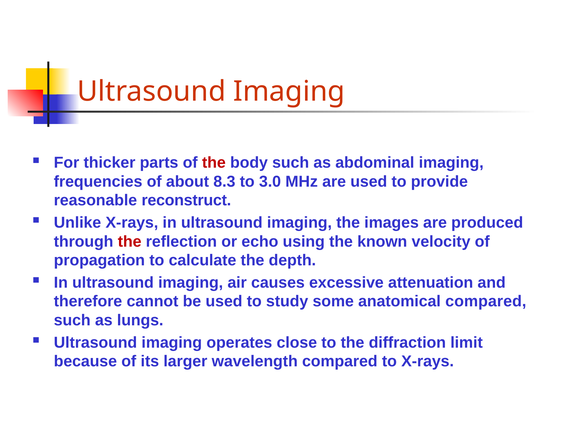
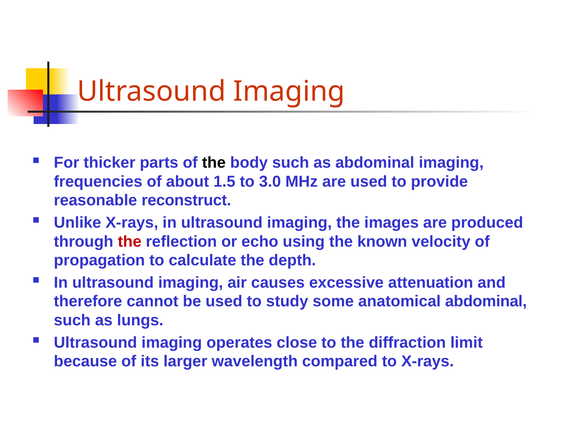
the colour: red -> black (214, 163)
8.3: 8.3 -> 1.5 (224, 181)
anatomical compared: compared -> abdominal (486, 301)
